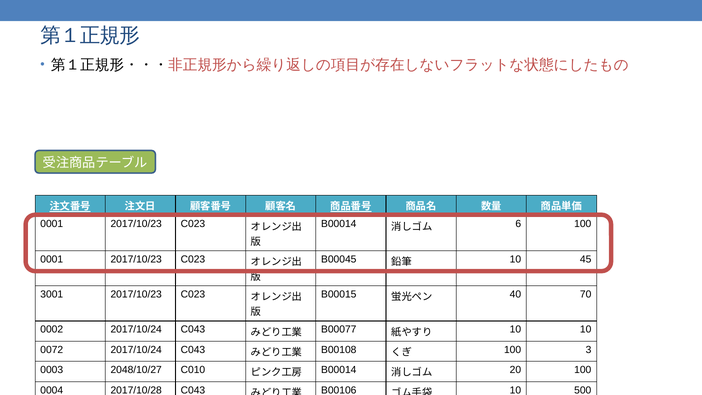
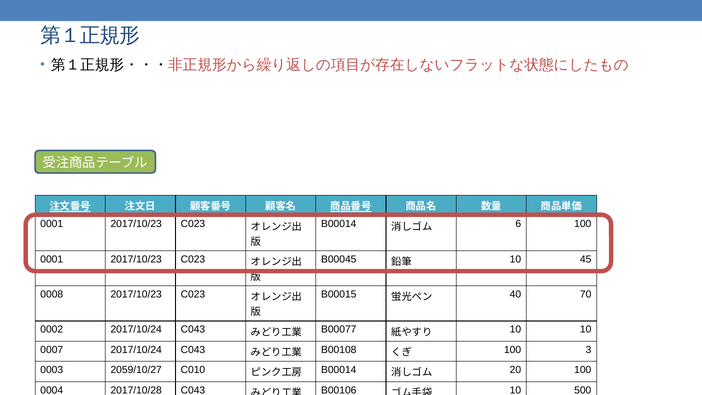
3001: 3001 -> 0008 (52, 294)
0072: 0072 -> 0007 (52, 350)
2048/10/27: 2048/10/27 -> 2059/10/27 (136, 370)
